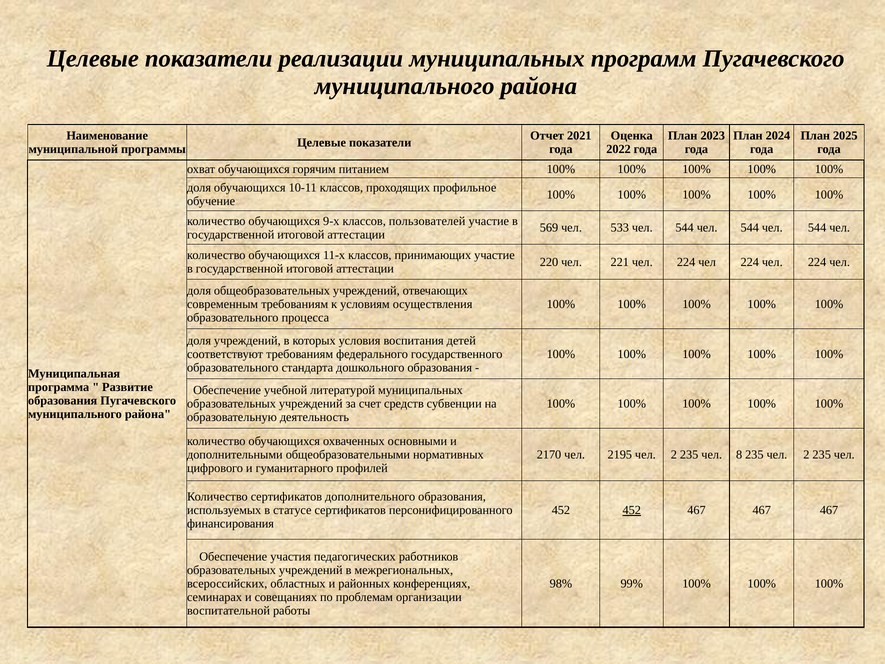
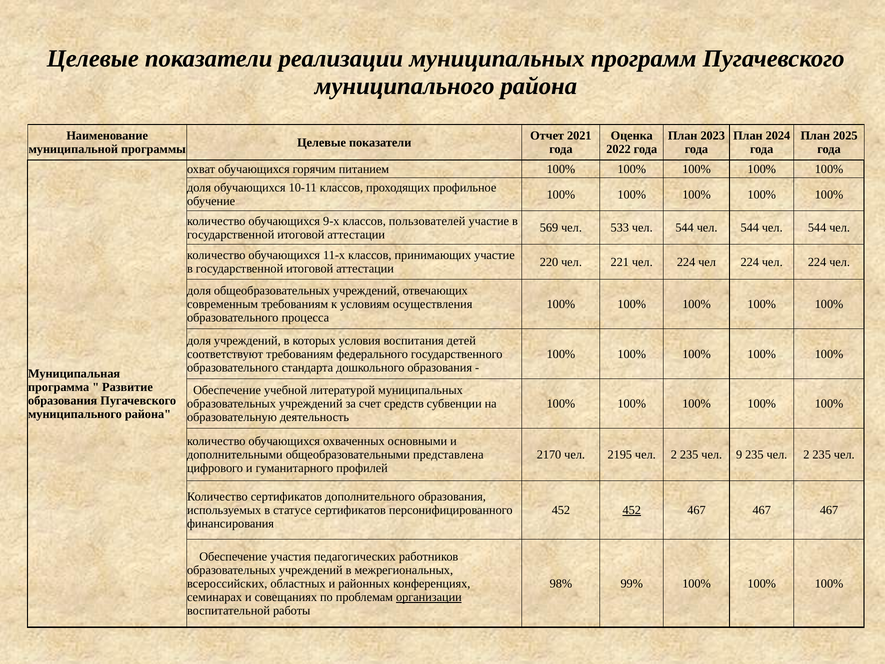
нормативных: нормативных -> представлена (448, 455)
8: 8 -> 9 (739, 455)
организации underline: none -> present (429, 597)
